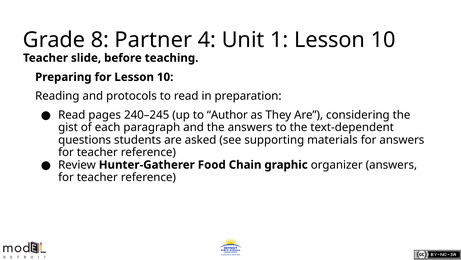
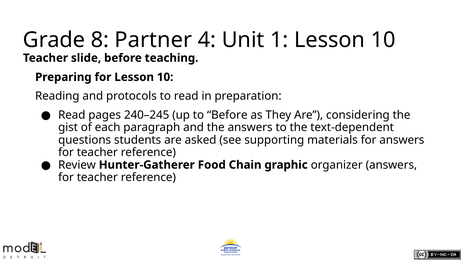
to Author: Author -> Before (227, 115)
